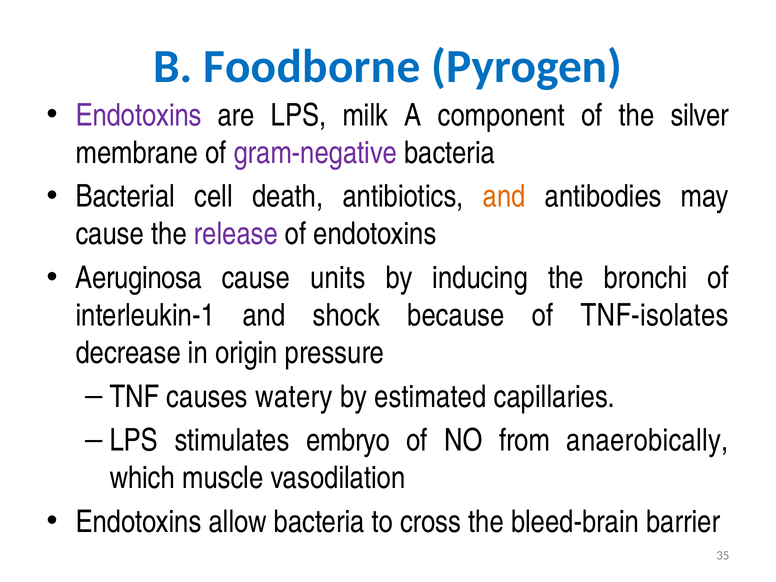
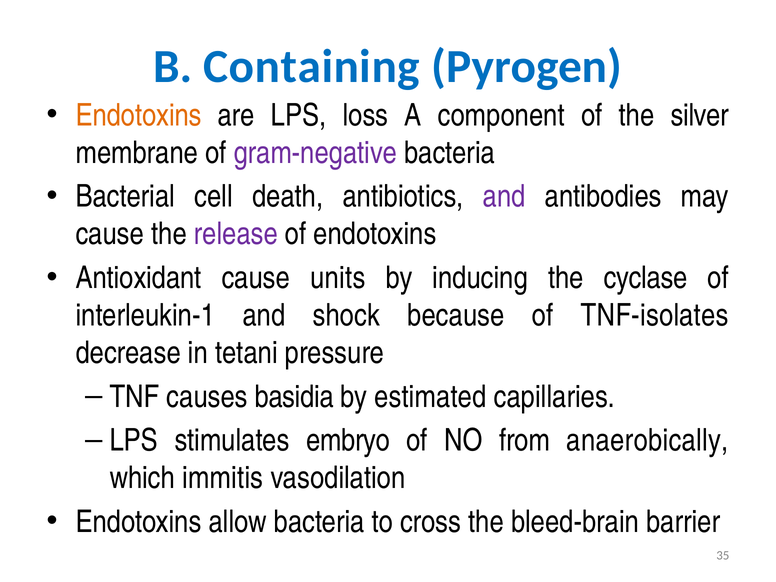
Foodborne: Foodborne -> Containing (312, 67)
Endotoxins colour: purple -> orange (139, 115)
milk: milk -> loss (365, 115)
and colour: orange -> purple (504, 197)
Aeruginosa: Aeruginosa -> Antioxidant (139, 278)
bronchi: bronchi -> cyclase (646, 278)
origin: origin -> tetani (246, 353)
watery: watery -> basidia (294, 397)
muscle: muscle -> immitis (223, 478)
